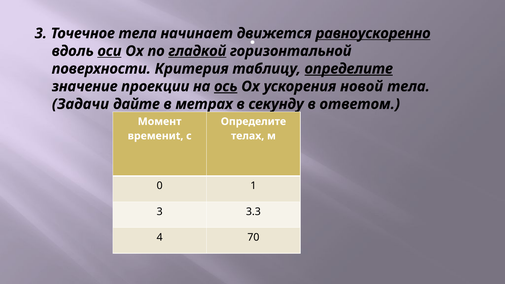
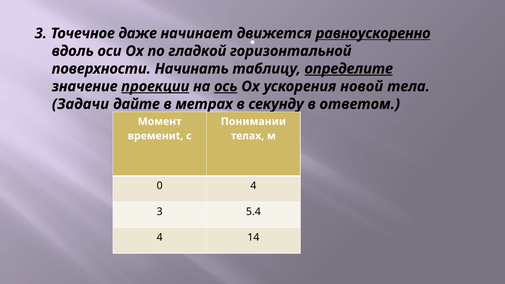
Точечное тела: тела -> даже (138, 33)
оси underline: present -> none (110, 51)
гладкой underline: present -> none (197, 51)
Критерия: Критерия -> Начинать (192, 69)
проекции underline: none -> present (155, 86)
Определите: Определите -> Понимании (253, 122)
0 1: 1 -> 4 (253, 186)
3.3: 3.3 -> 5.4 (253, 212)
70: 70 -> 14 (253, 237)
